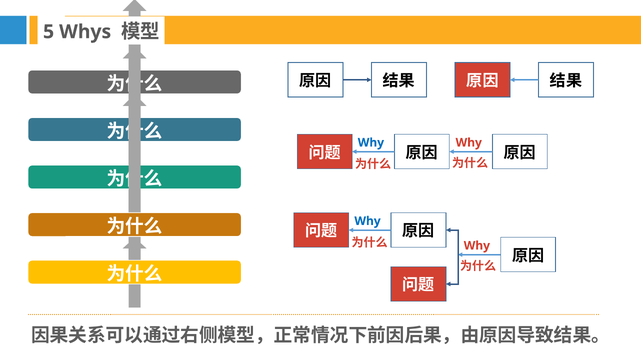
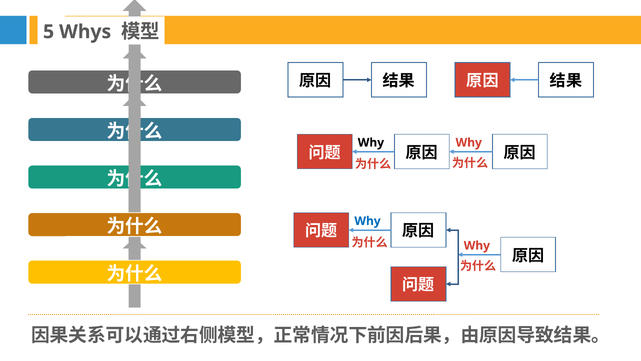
Why colour: blue -> black (371, 142)
